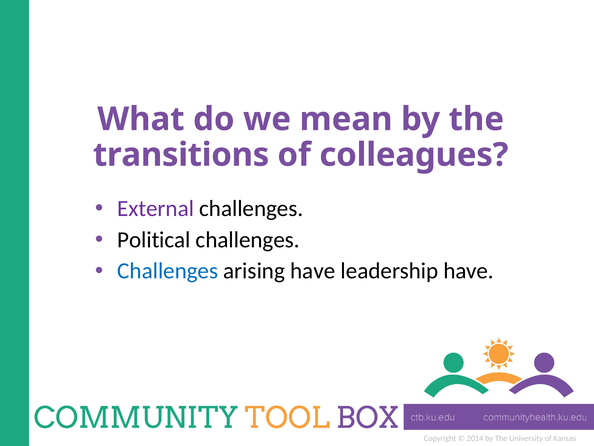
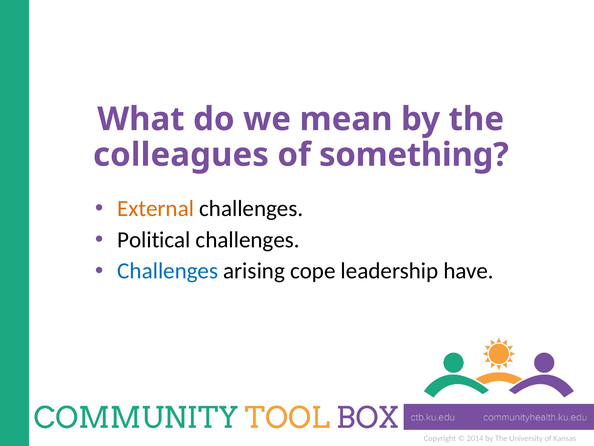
transitions: transitions -> colleagues (181, 155)
colleagues: colleagues -> something (414, 155)
External colour: purple -> orange (156, 208)
arising have: have -> cope (313, 271)
